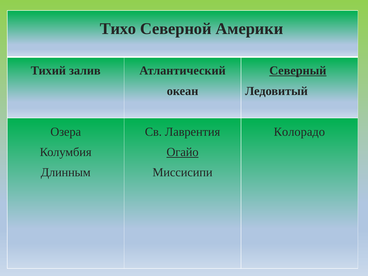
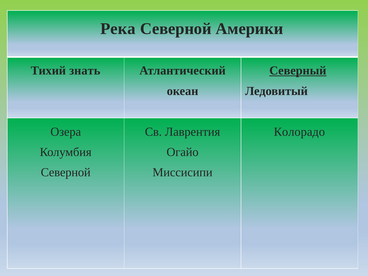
Тихо: Тихо -> Река (118, 29)
залив: залив -> знать (85, 71)
Огайо underline: present -> none (183, 152)
Длинным: Длинным -> Северной (66, 172)
